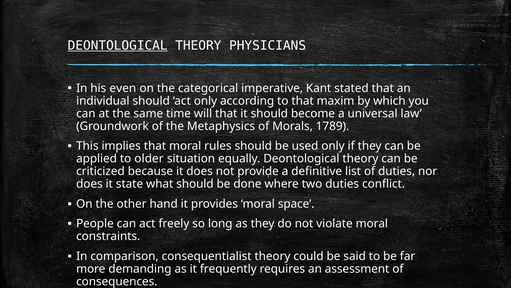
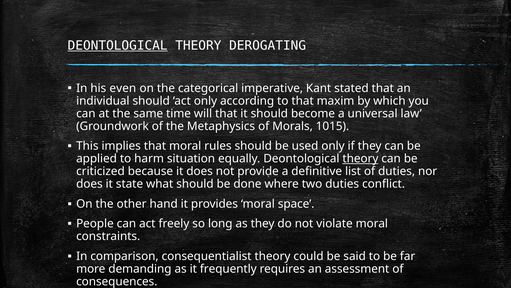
PHYSICIANS: PHYSICIANS -> DEROGATING (268, 45)
1789: 1789 -> 1015 (333, 126)
older: older -> harm (149, 158)
theory underline: none -> present (360, 158)
